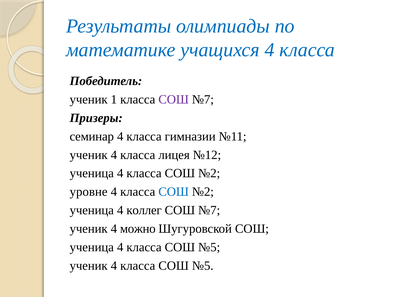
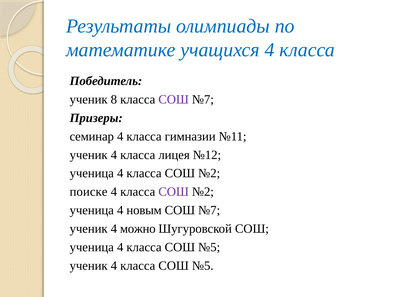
1: 1 -> 8 (114, 99)
уровне: уровне -> поиске (89, 192)
СОШ colour: blue -> purple (174, 192)
коллег: коллег -> новым (144, 210)
